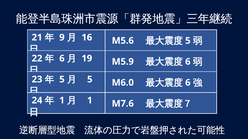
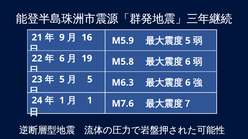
M5.6: M5.6 -> M5.9 (123, 41)
M5.9: M5.9 -> M5.8 (123, 62)
M6.0: M6.0 -> M6.3 (123, 83)
